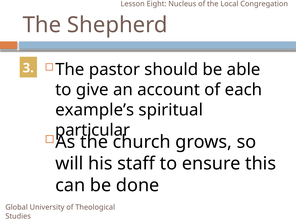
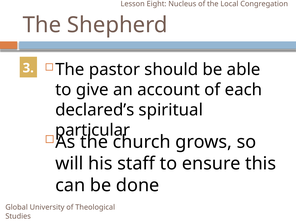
example’s: example’s -> declared’s (95, 110)
